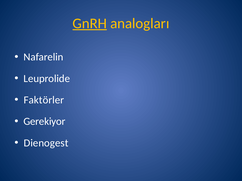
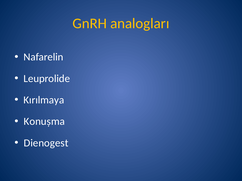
GnRH underline: present -> none (90, 23)
Faktörler: Faktörler -> Kırılmaya (44, 100)
Gerekiyor: Gerekiyor -> Konușma (44, 122)
